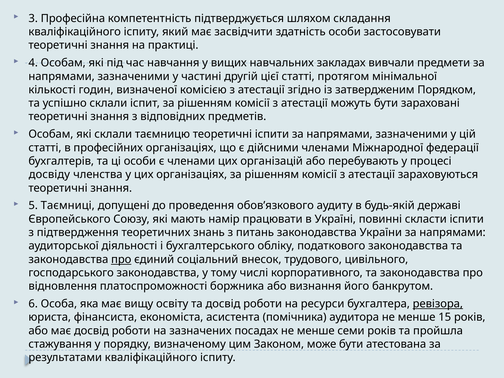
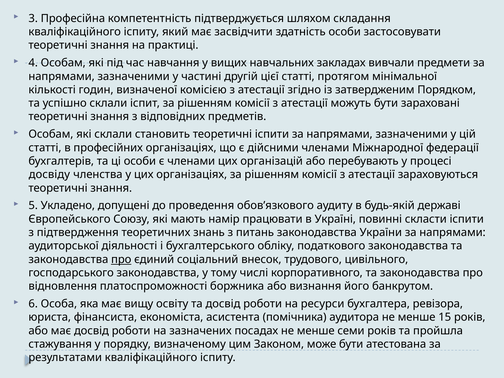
таємницю: таємницю -> становить (162, 134)
Таємниці: Таємниці -> Укладено (68, 206)
ревізора underline: present -> none (438, 304)
